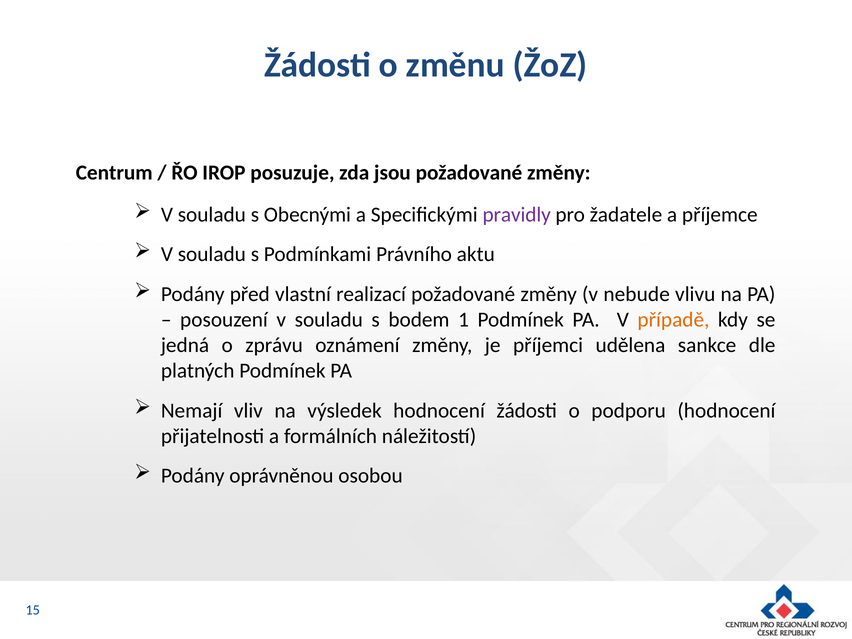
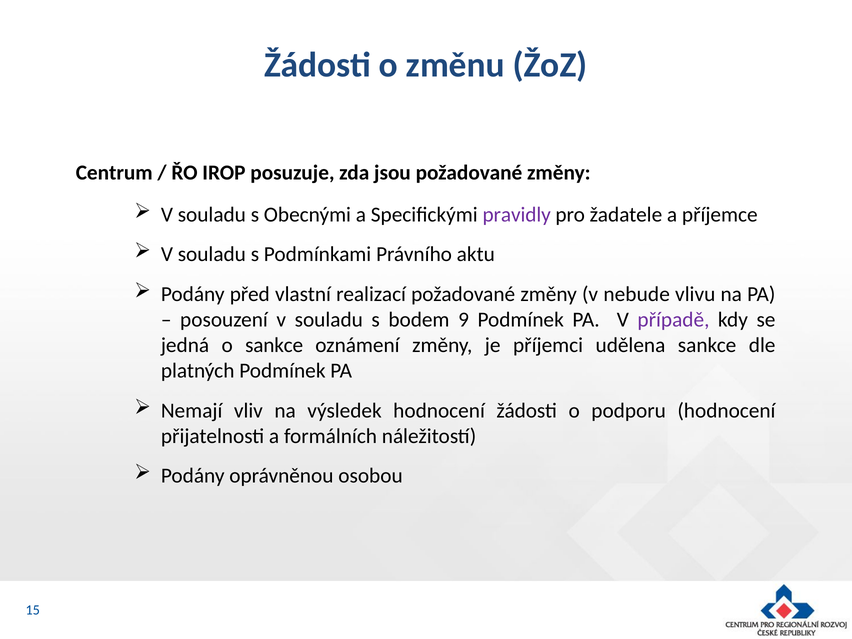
1: 1 -> 9 (464, 320)
případě colour: orange -> purple (673, 320)
o zprávu: zprávu -> sankce (274, 345)
